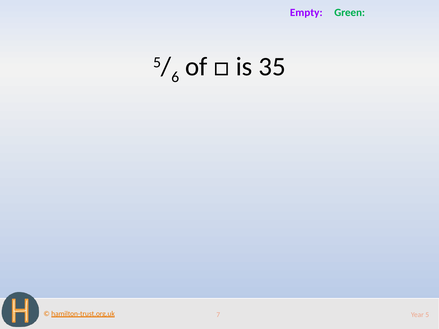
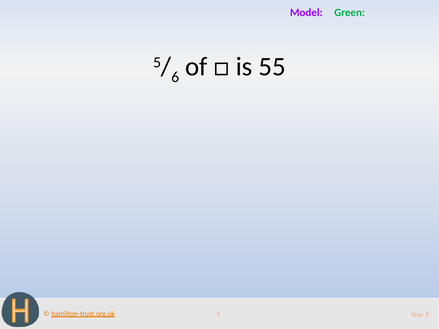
Empty: Empty -> Model (306, 12)
35: 35 -> 55 (272, 67)
